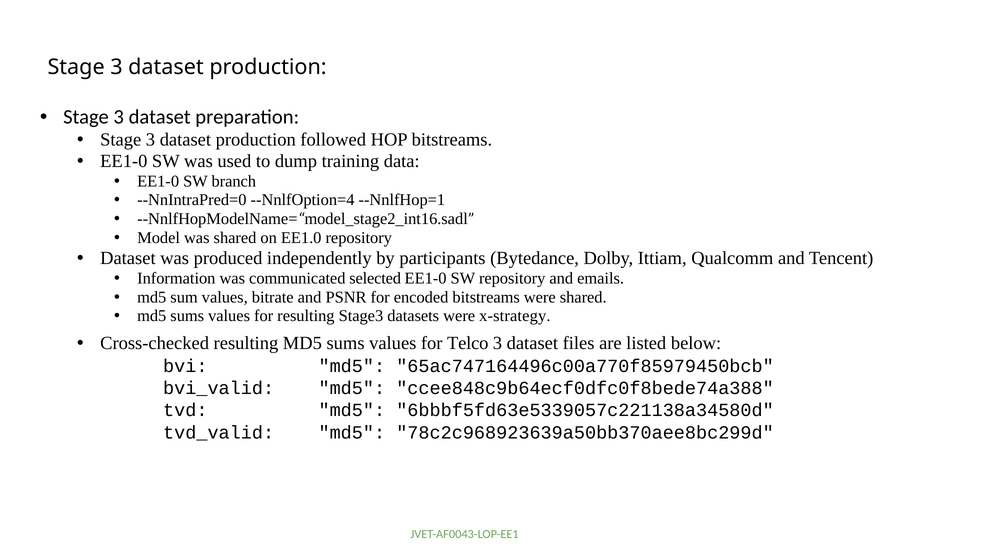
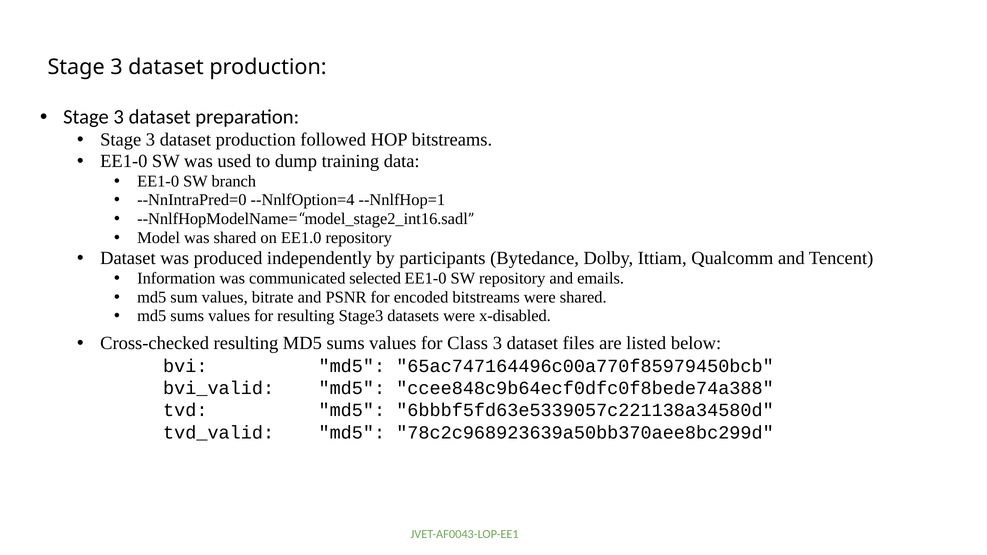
x-strategy: x-strategy -> x-disabled (515, 316)
Telco: Telco -> Class (468, 343)
